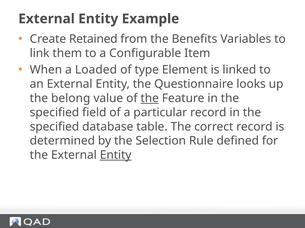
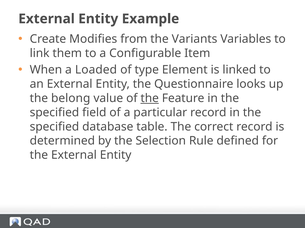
Retained: Retained -> Modifies (93, 39)
Benefits: Benefits -> Variants (195, 39)
Entity underline: present -> none (116, 156)
